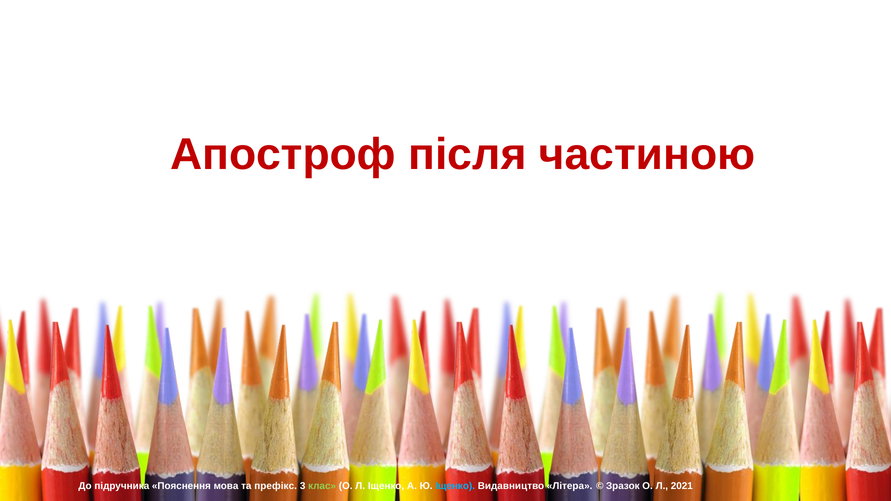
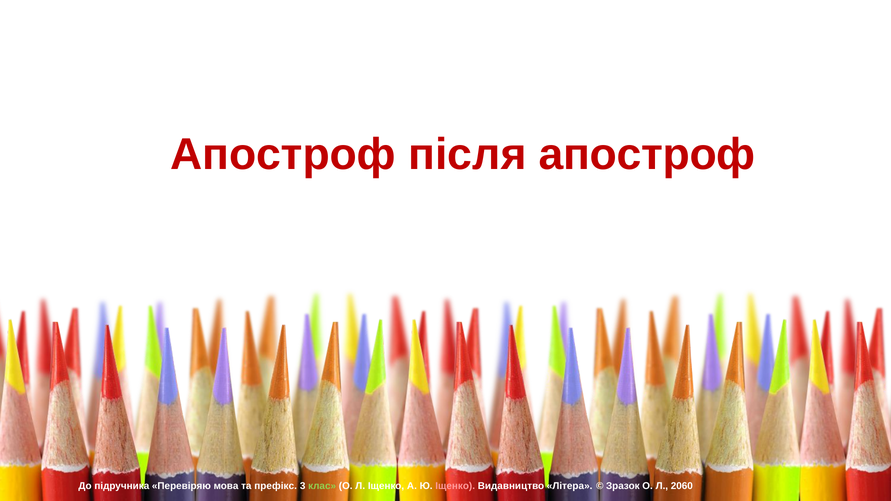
після частиною: частиною -> апостроф (647, 155)
Пояснення: Пояснення -> Перевіряю (181, 486)
Іщенко colour: light blue -> pink (455, 486)
2021: 2021 -> 2060 (682, 486)
